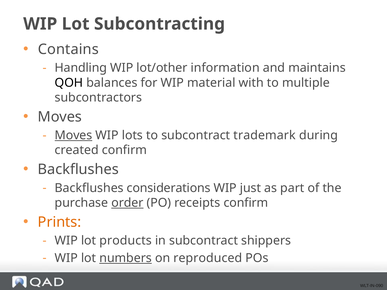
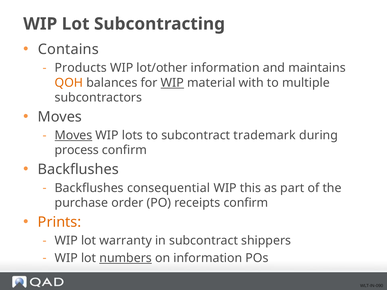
Handling: Handling -> Products (81, 68)
QOH colour: black -> orange (69, 83)
WIP underline: none -> present (172, 83)
created: created -> process (77, 150)
considerations: considerations -> consequential (169, 188)
just: just -> this (250, 188)
order underline: present -> none (127, 203)
products: products -> warranty (126, 241)
on reproduced: reproduced -> information (208, 258)
